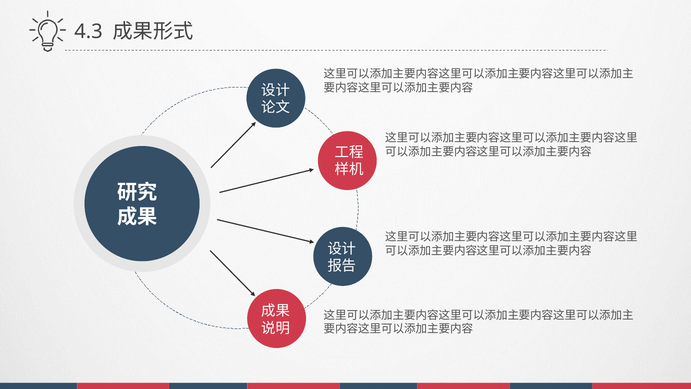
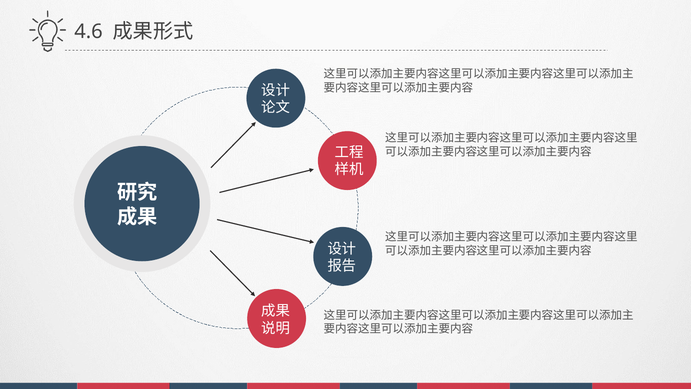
4.3: 4.3 -> 4.6 (89, 31)
